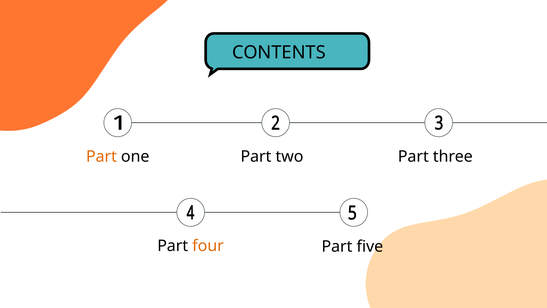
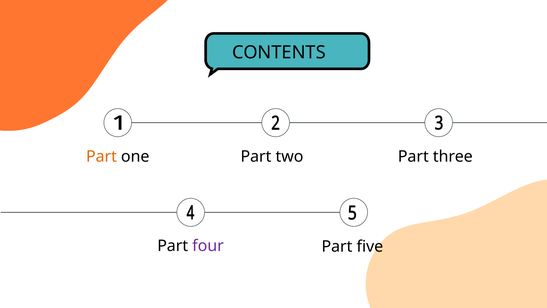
four colour: orange -> purple (208, 246)
